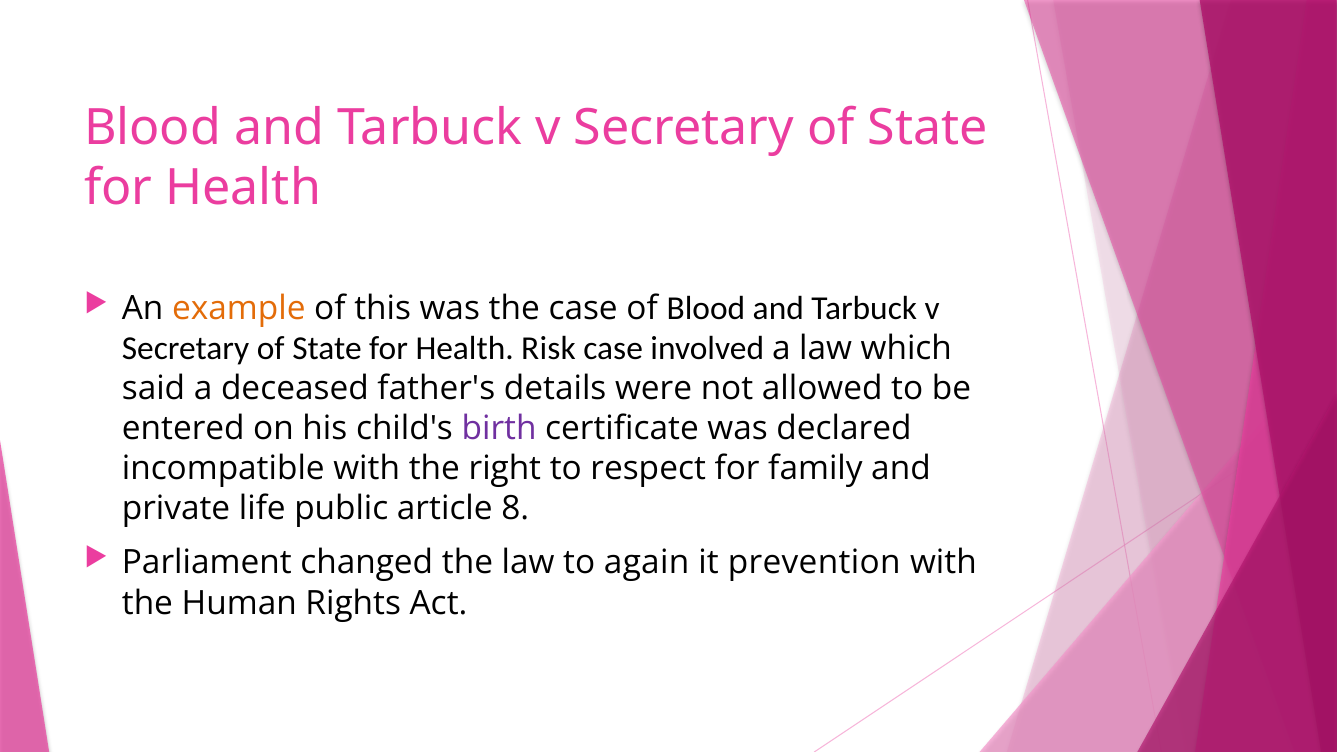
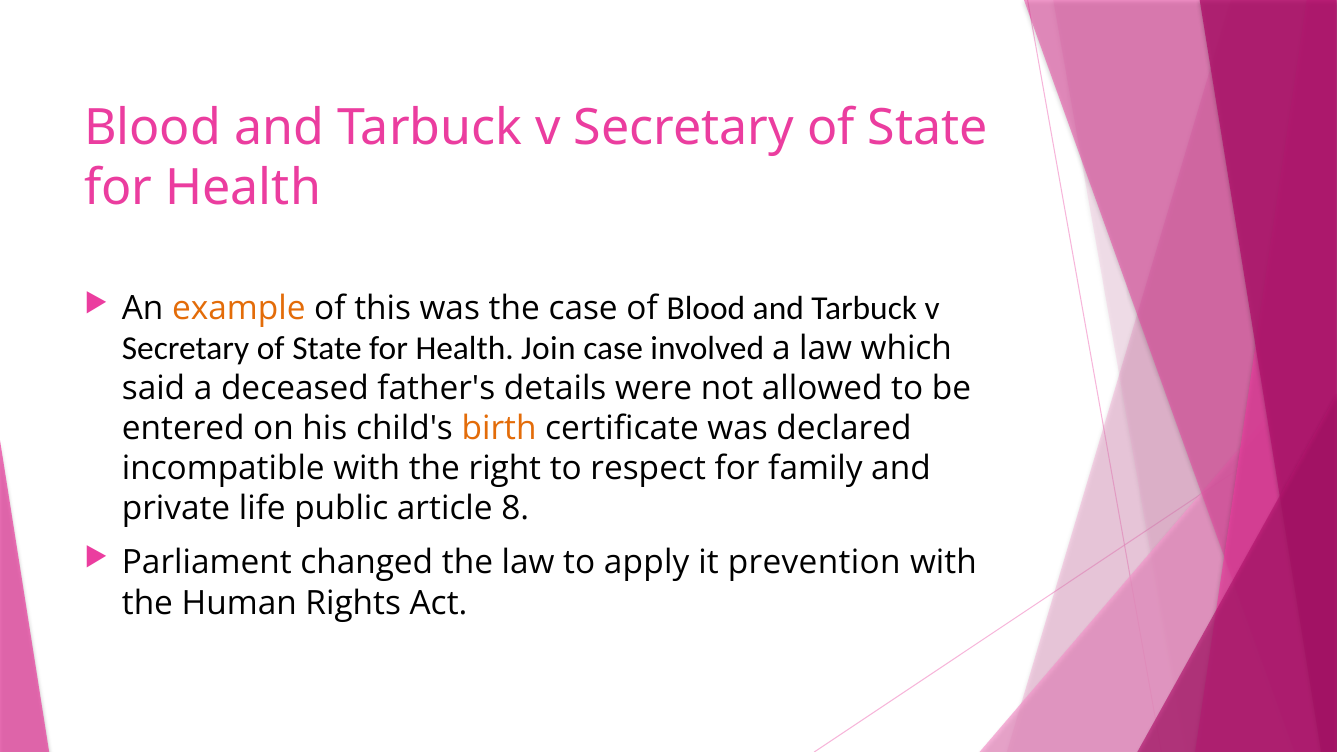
Risk: Risk -> Join (548, 348)
birth colour: purple -> orange (499, 429)
again: again -> apply (647, 563)
